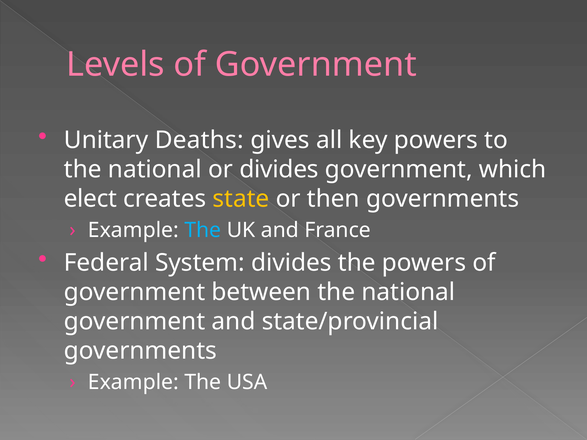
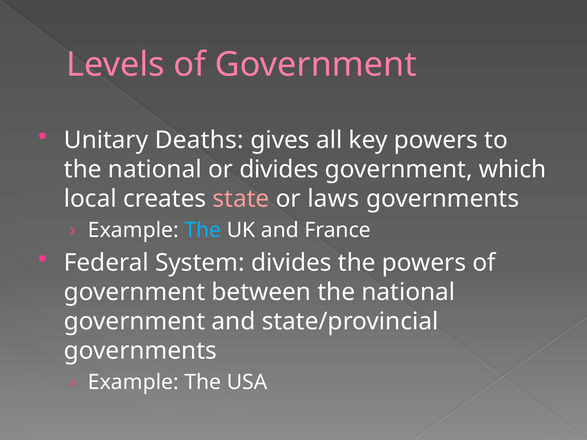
elect: elect -> local (90, 199)
state colour: yellow -> pink (241, 199)
then: then -> laws (333, 199)
